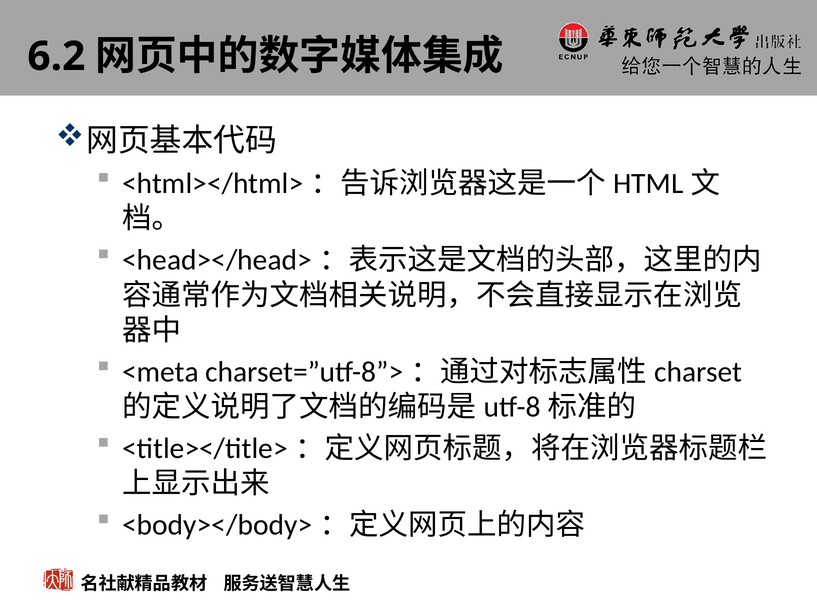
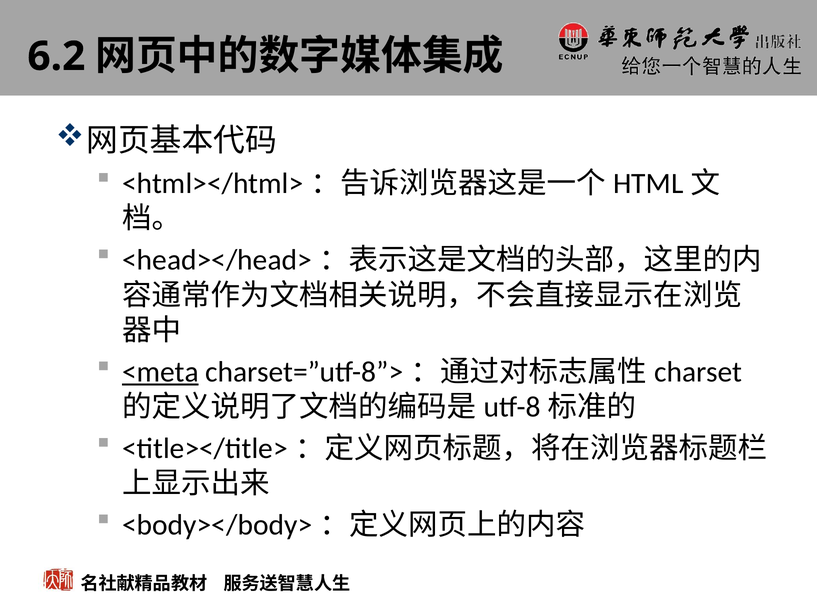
<meta underline: none -> present (160, 372)
